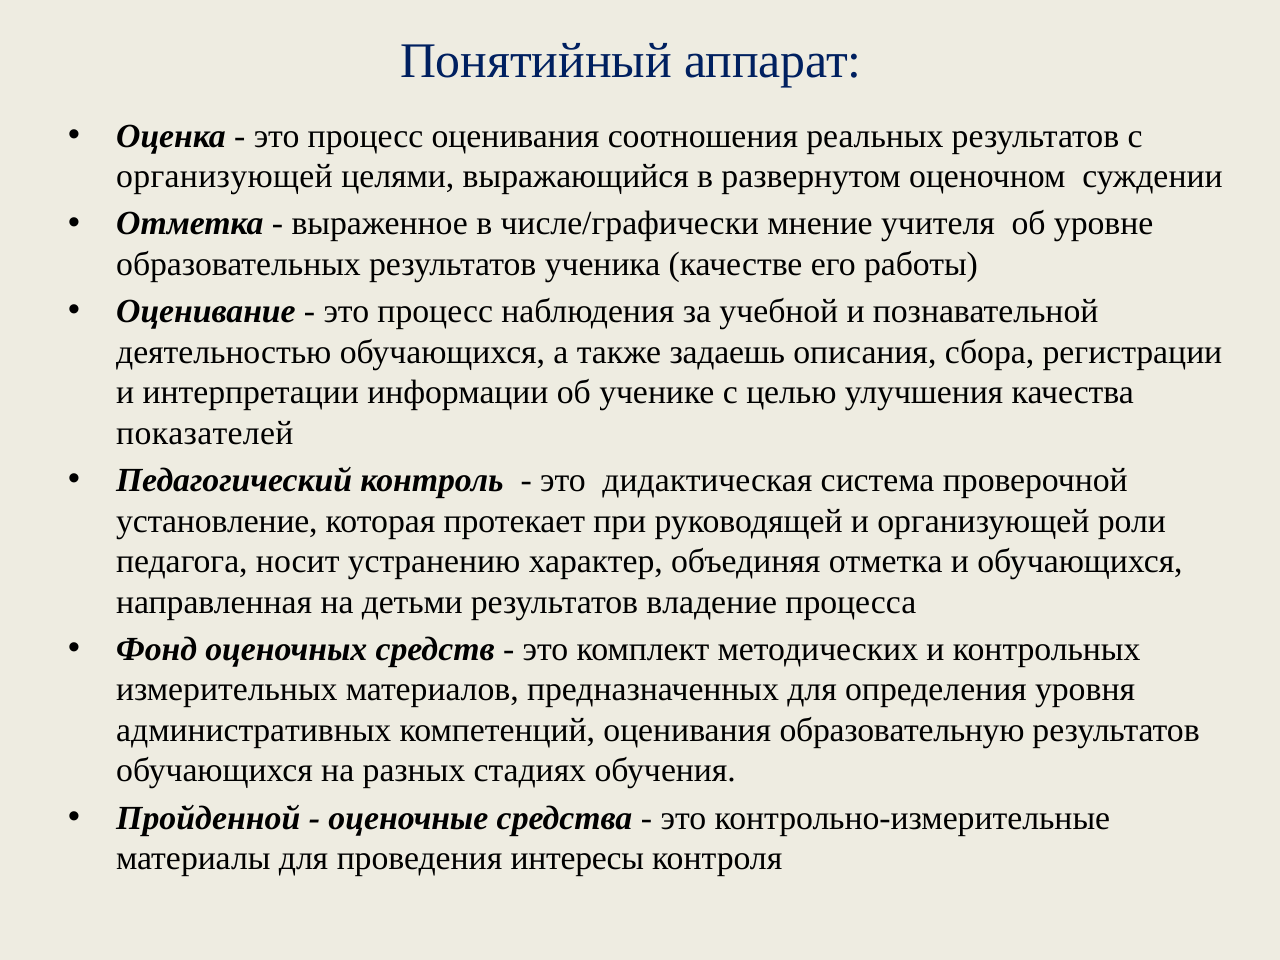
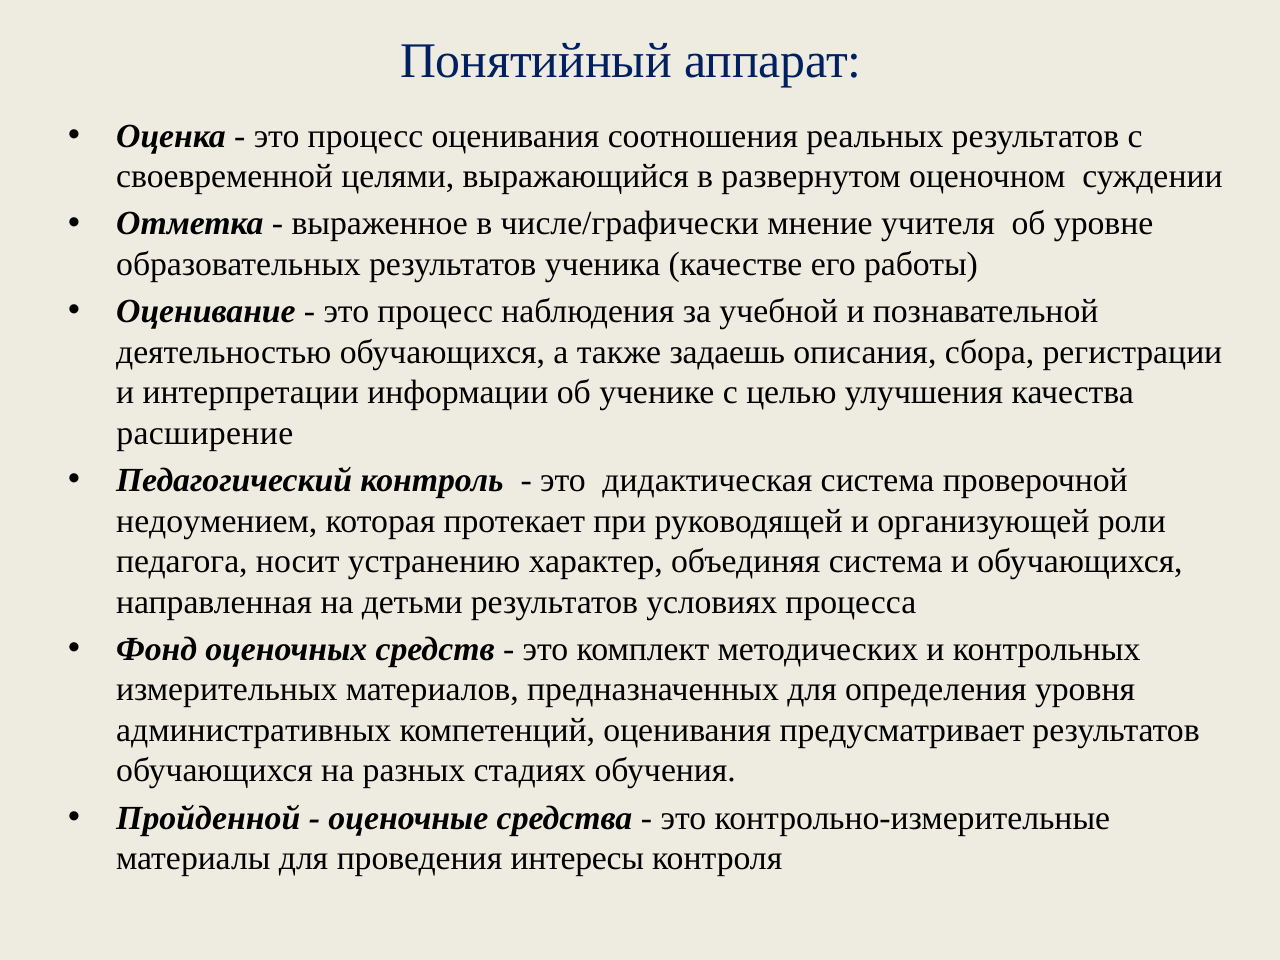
организующей: организующей -> своевременной (225, 177)
показателей: показателей -> расширение (205, 433)
установление: установление -> недоумением (217, 521)
объединяя отметка: отметка -> система (886, 561)
владение: владение -> условиях (712, 602)
образовательную: образовательную -> предусматривает (902, 730)
